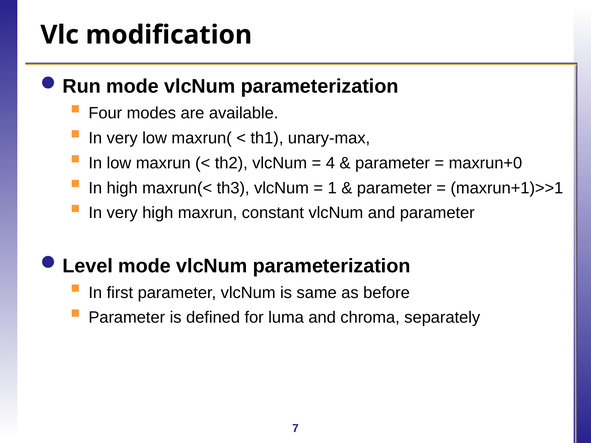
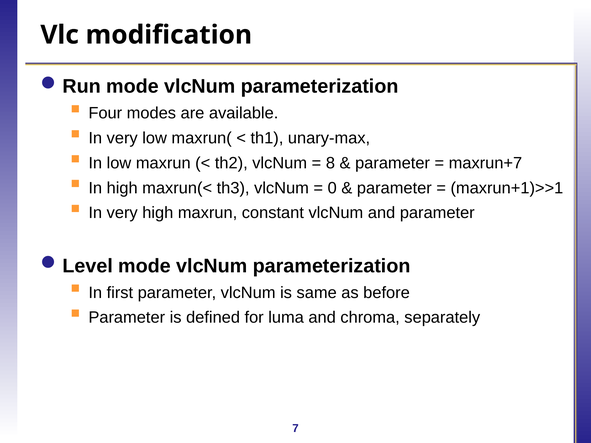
4: 4 -> 8 (330, 163)
maxrun+0: maxrun+0 -> maxrun+7 (485, 163)
1: 1 -> 0 (332, 188)
